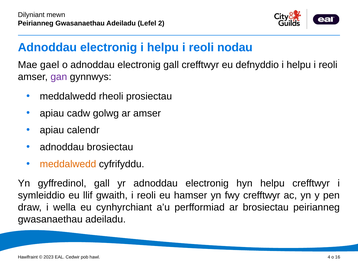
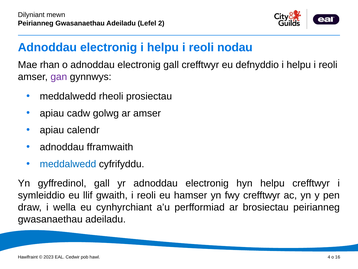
gael: gael -> rhan (50, 65)
adnoddau brosiectau: brosiectau -> fframwaith (110, 147)
meddalwedd colour: orange -> blue (68, 164)
